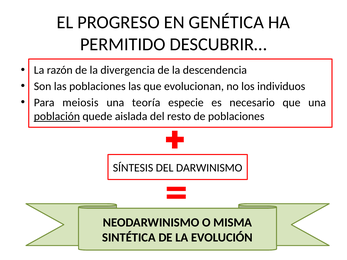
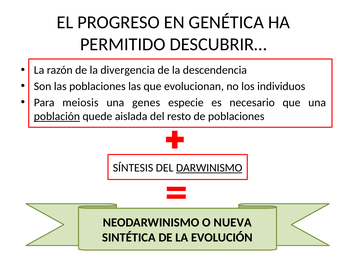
teoría: teoría -> genes (146, 103)
DARWINISMO underline: none -> present (209, 168)
MISMA: MISMA -> NUEVA (233, 223)
